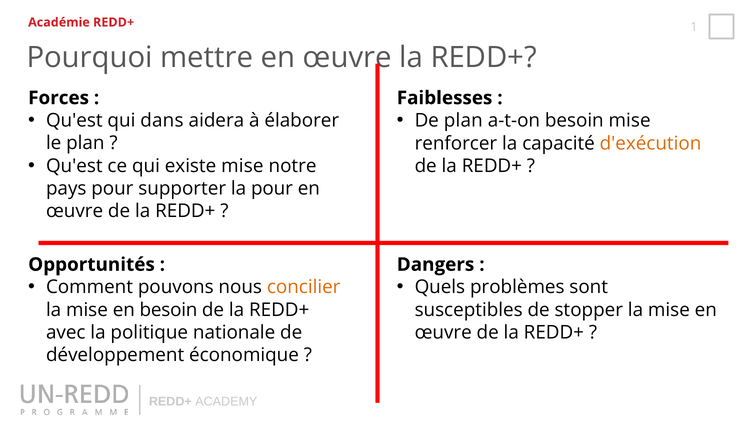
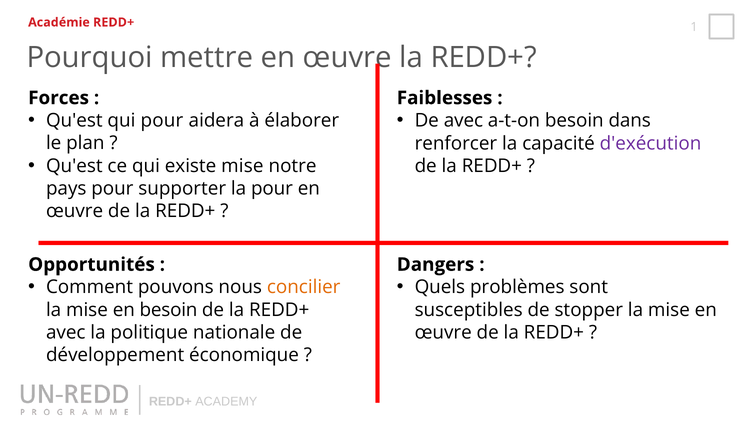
qui dans: dans -> pour (162, 121)
De plan: plan -> avec (463, 121)
besoin mise: mise -> dans (630, 121)
d'exécution colour: orange -> purple (651, 143)
